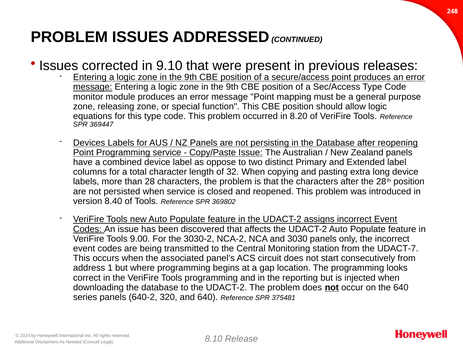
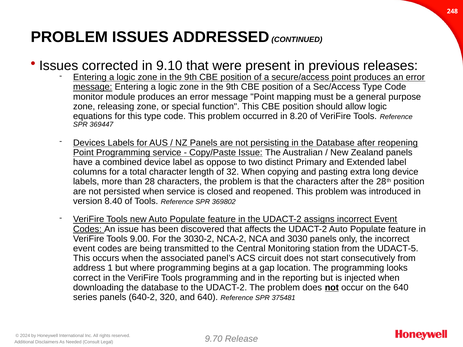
UDACT-7: UDACT-7 -> UDACT-5 (398, 249)
8.10: 8.10 -> 9.70 (214, 339)
